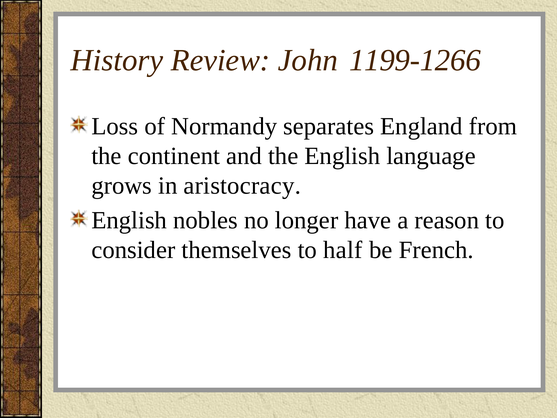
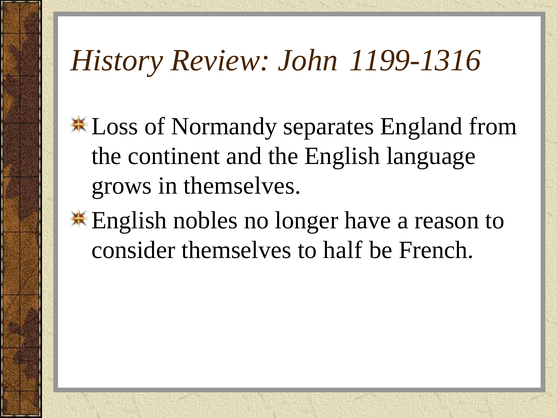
1199-1266: 1199-1266 -> 1199-1316 (415, 60)
in aristocracy: aristocracy -> themselves (242, 186)
